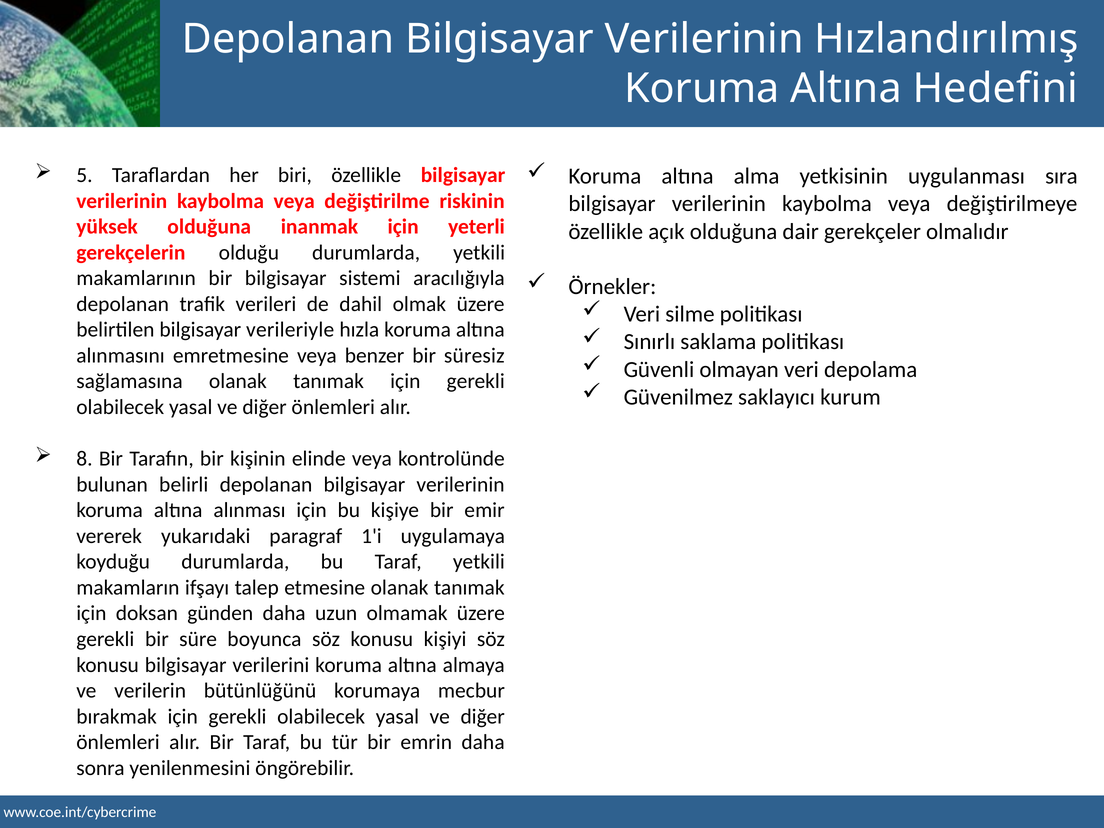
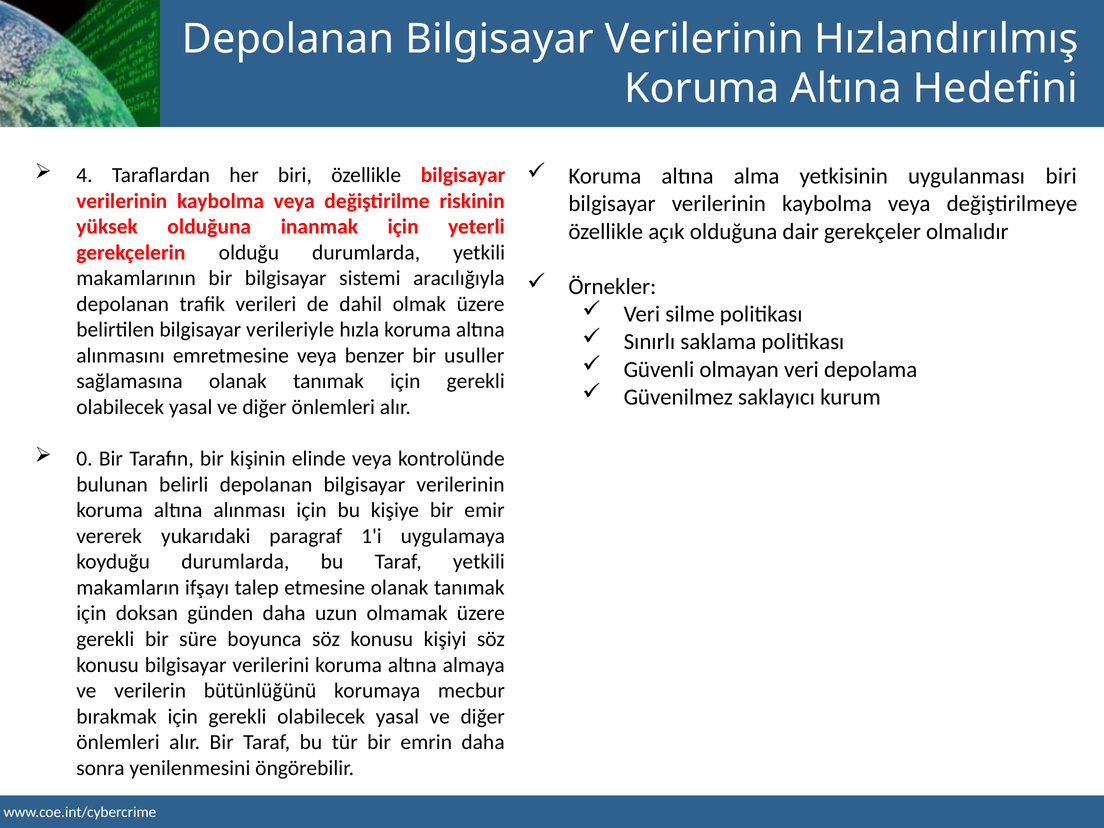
5: 5 -> 4 (84, 175)
uygulanması sıra: sıra -> biri (1061, 176)
süresiz: süresiz -> usuller (474, 356)
8: 8 -> 0 (84, 459)
